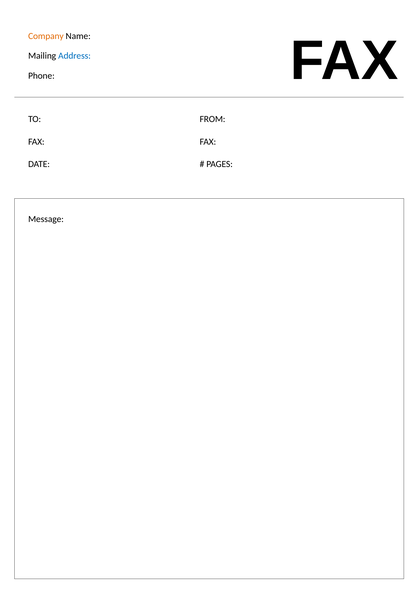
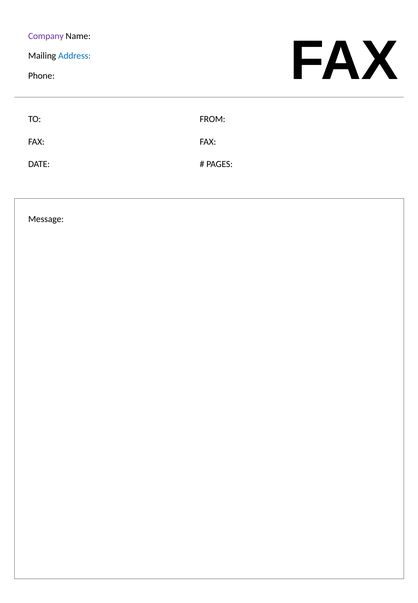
Company colour: orange -> purple (46, 36)
